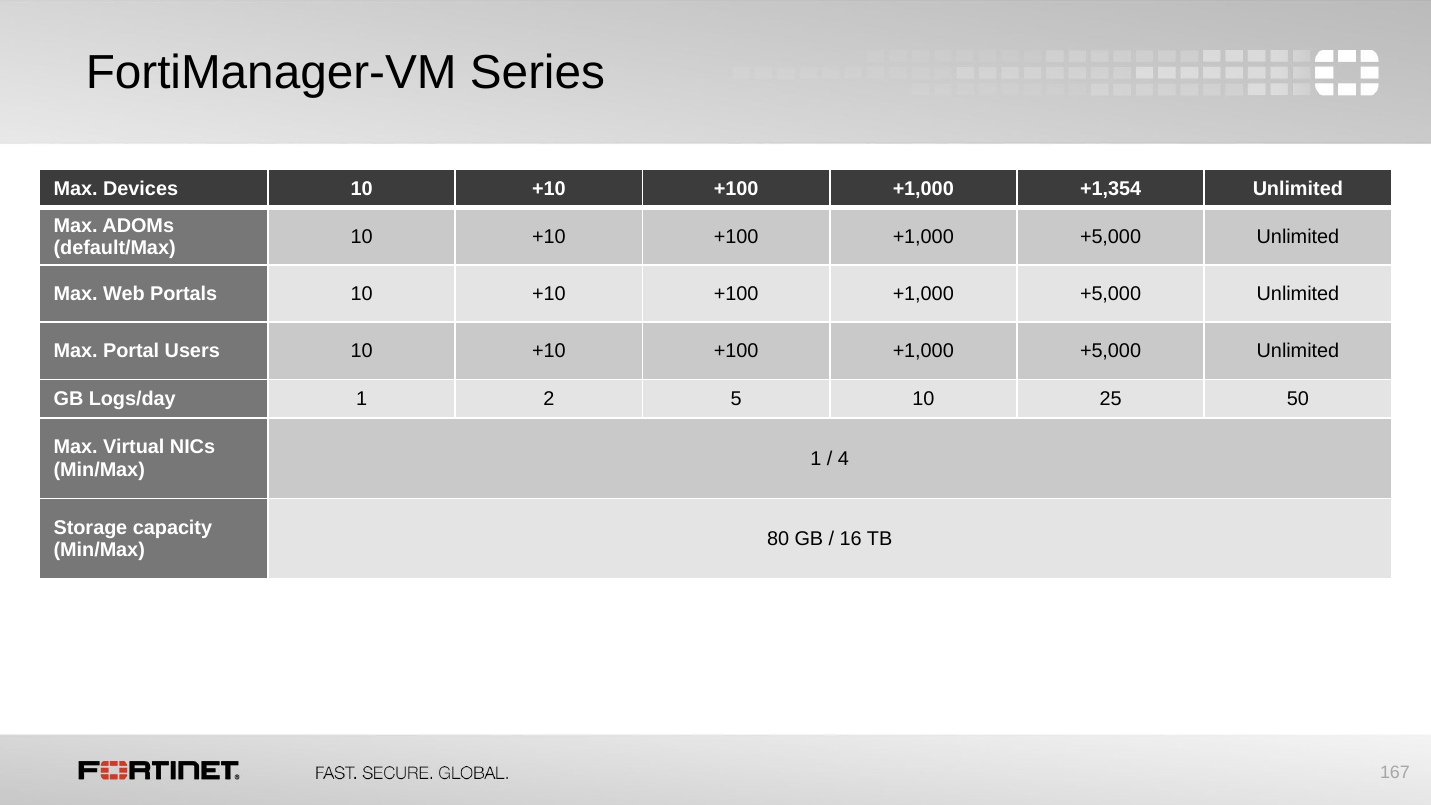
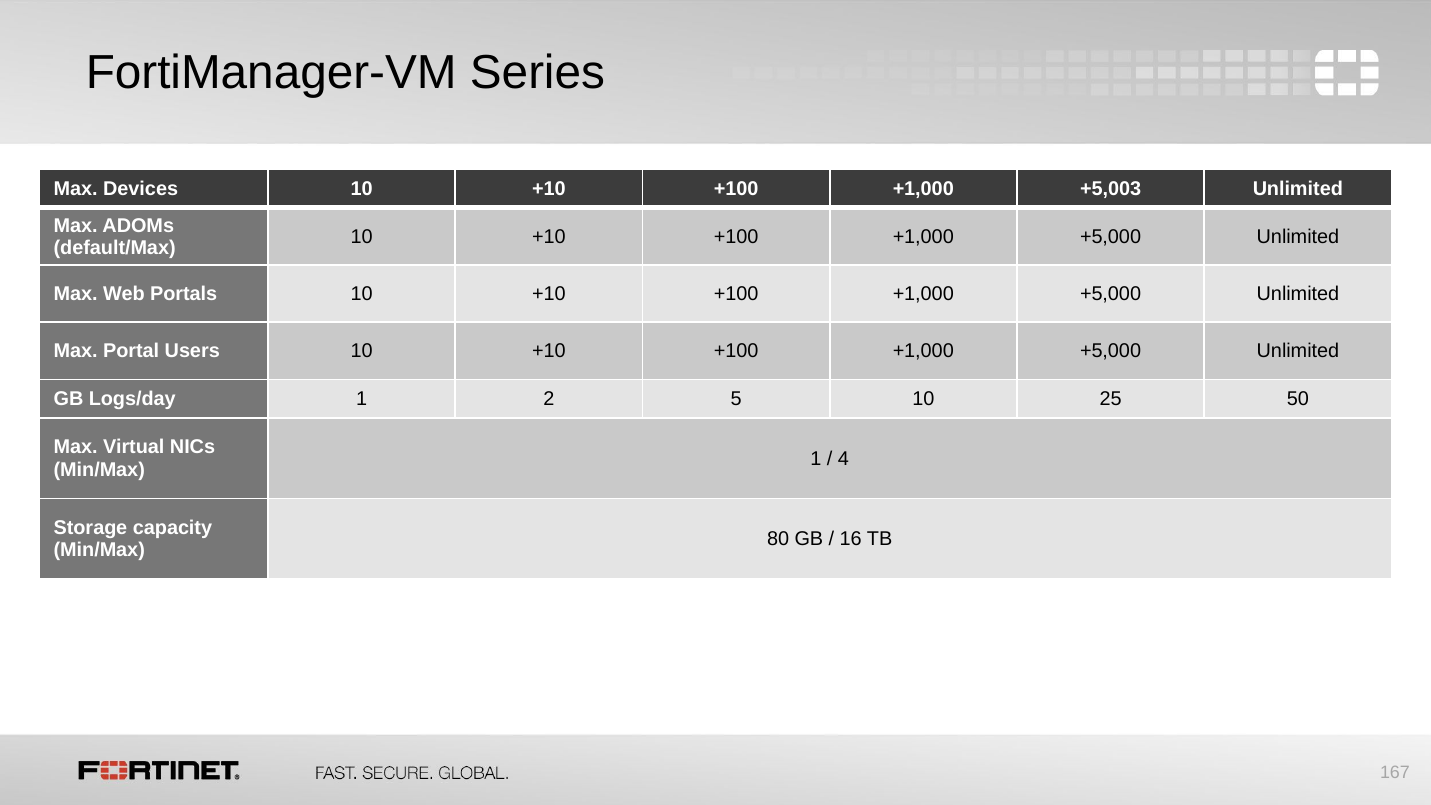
+1,354: +1,354 -> +5,003 (1111, 189)
